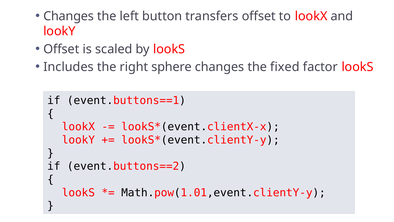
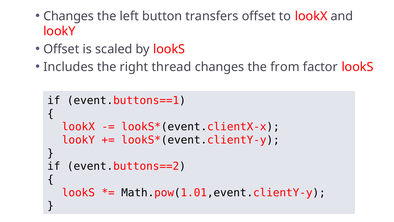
sphere: sphere -> thread (171, 67)
fixed: fixed -> from (285, 67)
